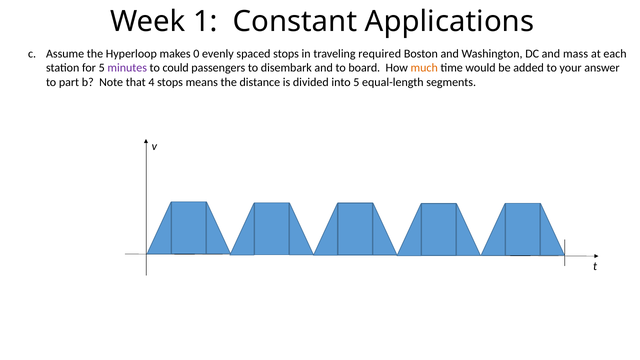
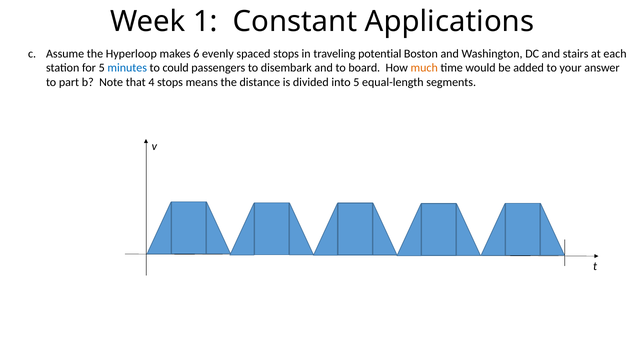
0: 0 -> 6 (196, 54)
required: required -> potential (380, 54)
mass: mass -> stairs (576, 54)
minutes colour: purple -> blue (127, 68)
